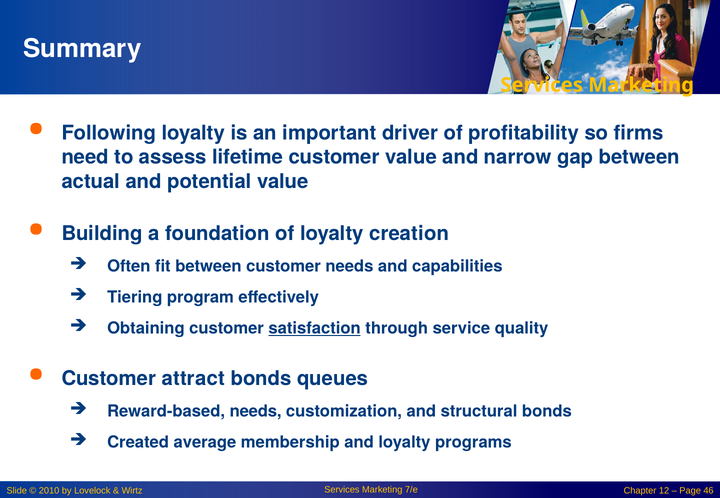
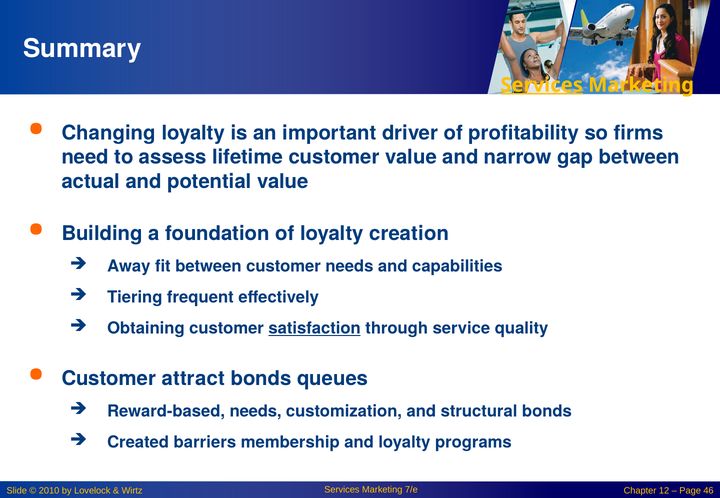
Services underline: none -> present (542, 85)
Following: Following -> Changing (109, 133)
Often: Often -> Away (129, 267)
program: program -> frequent (200, 298)
average: average -> barriers (205, 443)
